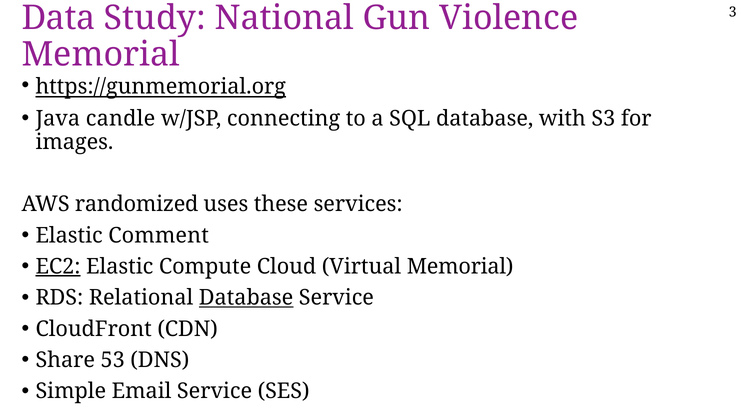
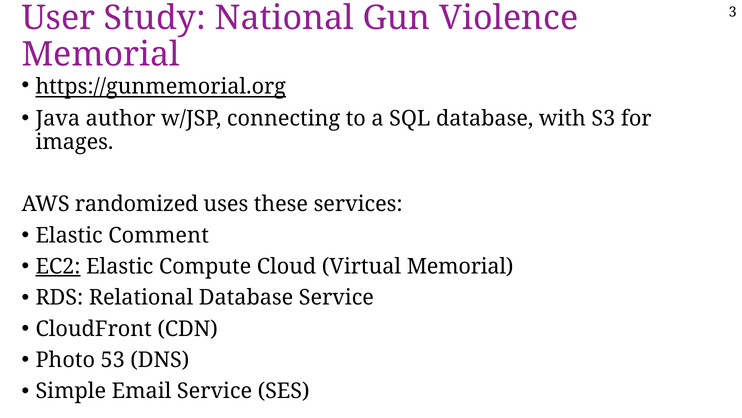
Data: Data -> User (58, 18)
candle: candle -> author (121, 118)
Database underline: present -> none (246, 297)
Share: Share -> Photo (65, 360)
